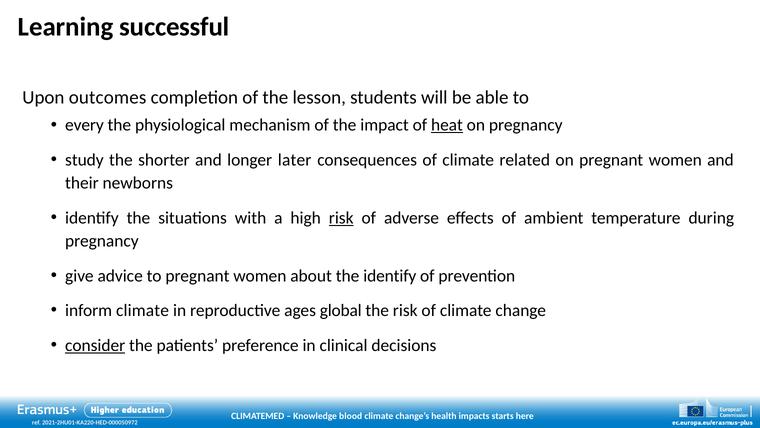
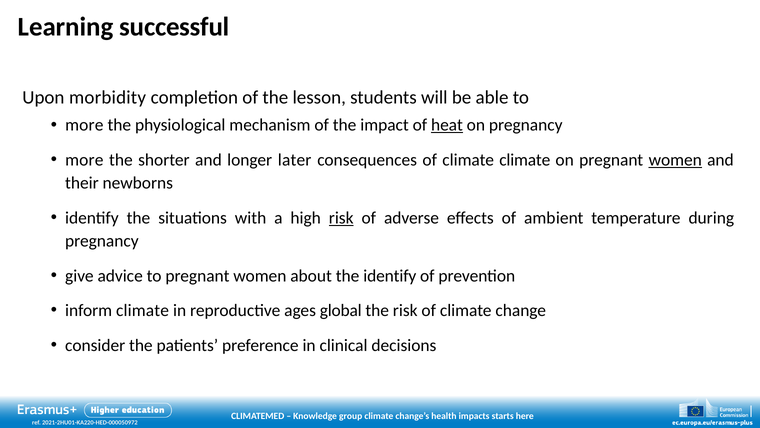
outcomes: outcomes -> morbidity (108, 97)
every: every -> more (84, 125)
study: study -> more (84, 160)
climate related: related -> climate (525, 160)
women underline: none -> present (675, 160)
consider underline: present -> none (95, 345)
blood: blood -> group (351, 415)
